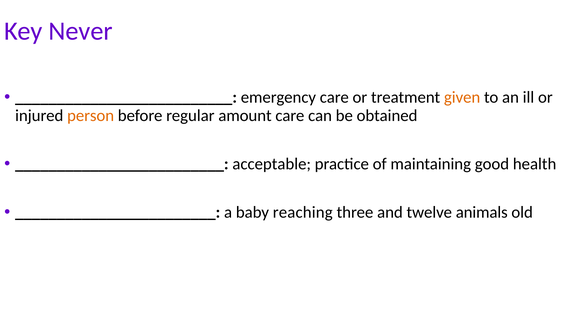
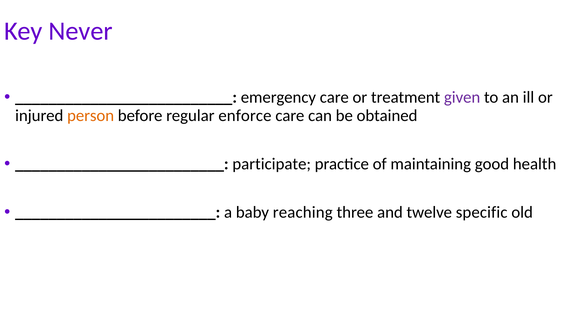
given colour: orange -> purple (462, 97)
amount: amount -> enforce (245, 116)
acceptable: acceptable -> participate (272, 164)
animals: animals -> specific (482, 212)
